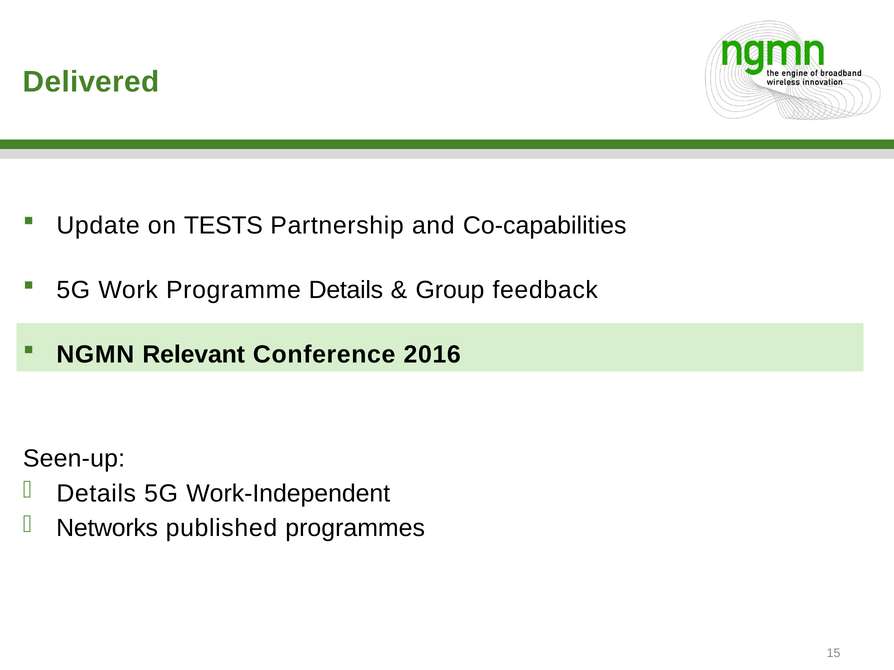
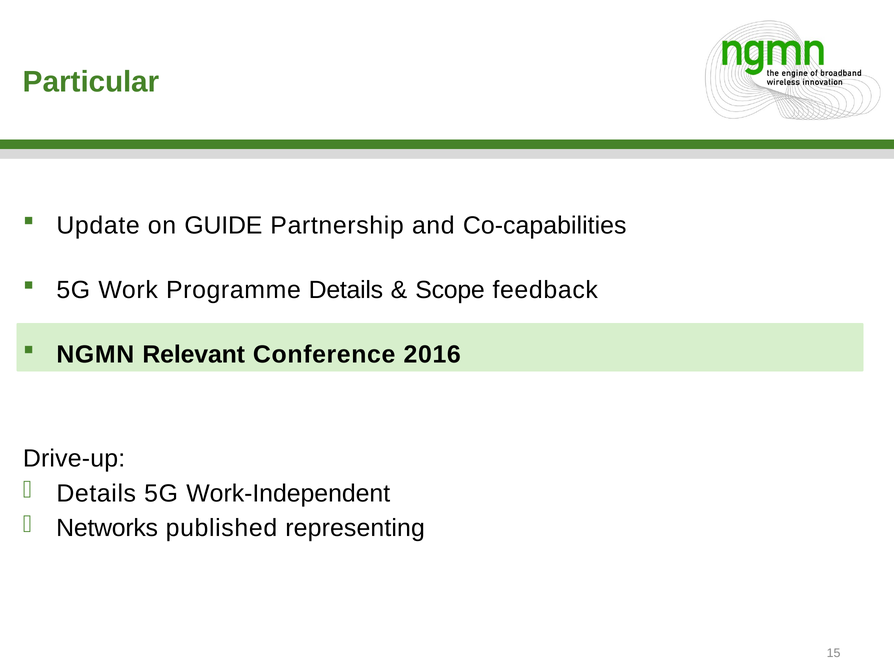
Delivered: Delivered -> Particular (91, 82)
TESTS: TESTS -> GUIDE (223, 226)
Group: Group -> Scope (450, 290)
Seen-up: Seen-up -> Drive-up (74, 459)
programmes: programmes -> representing (355, 529)
